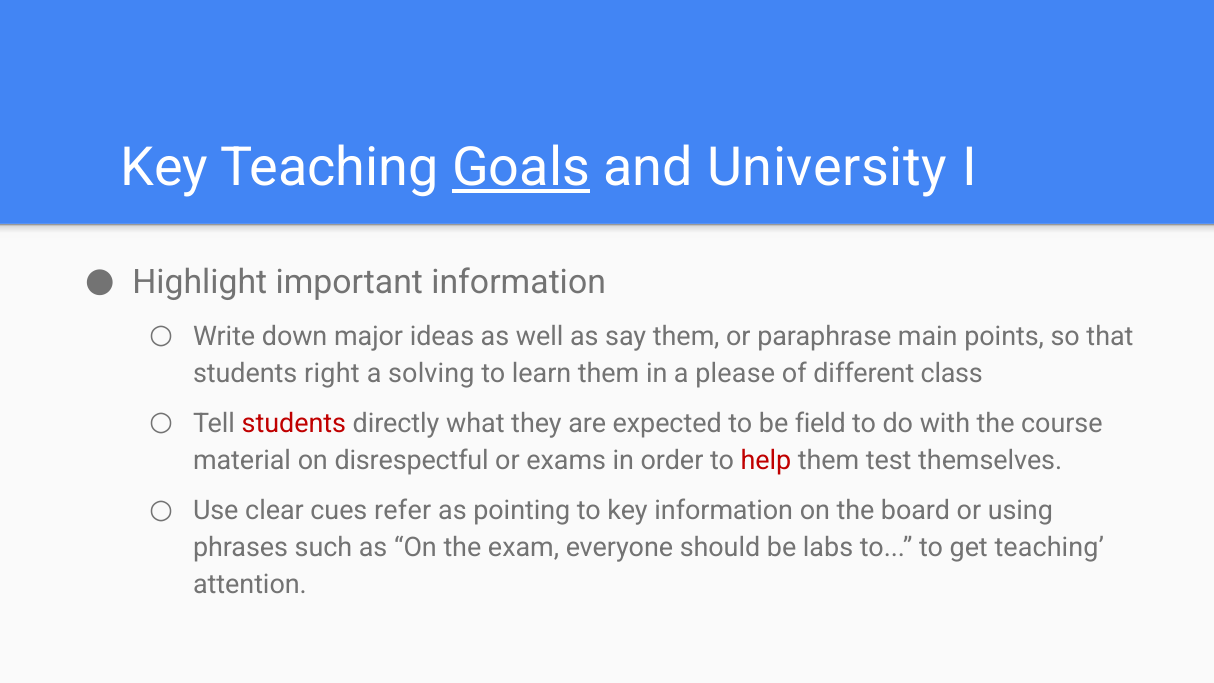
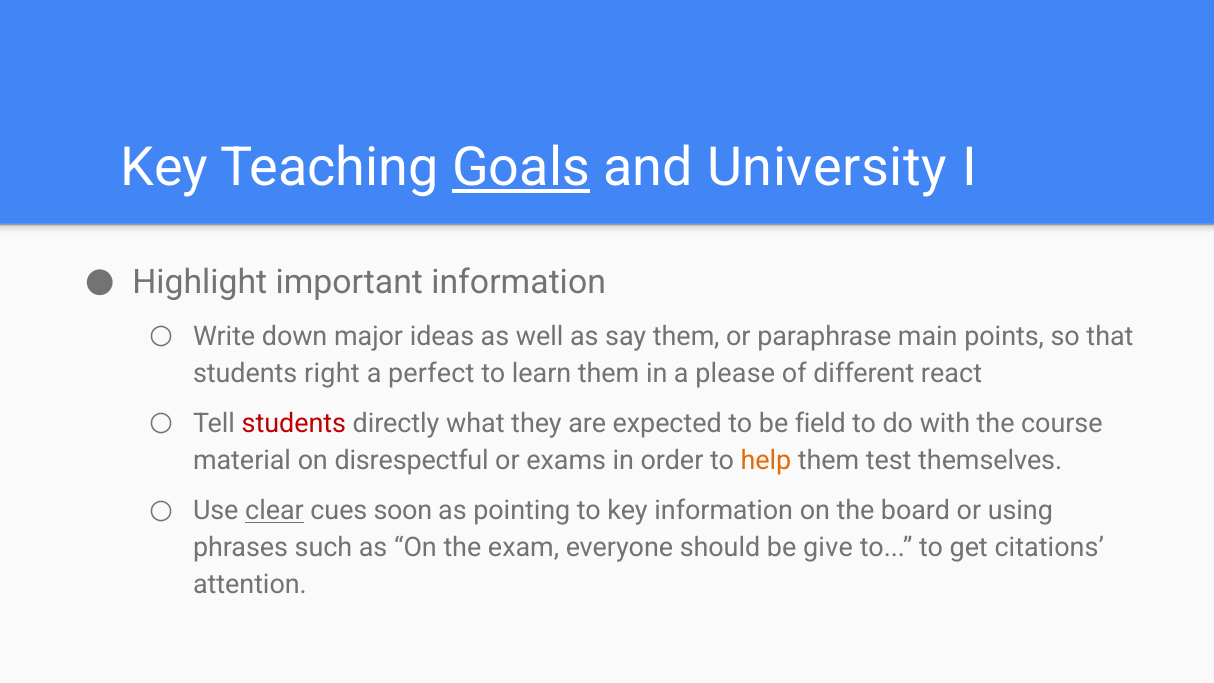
solving: solving -> perfect (431, 373)
class: class -> react (952, 373)
help colour: red -> orange (766, 461)
clear underline: none -> present (274, 511)
refer: refer -> soon (403, 511)
labs: labs -> give (828, 548)
get teaching: teaching -> citations (1049, 548)
